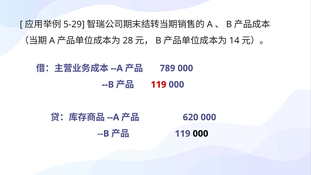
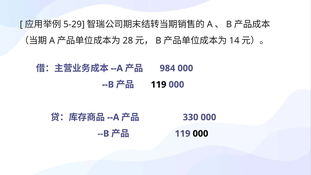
789: 789 -> 984 (167, 68)
119 colour: red -> black (159, 85)
620: 620 -> 330 (191, 117)
